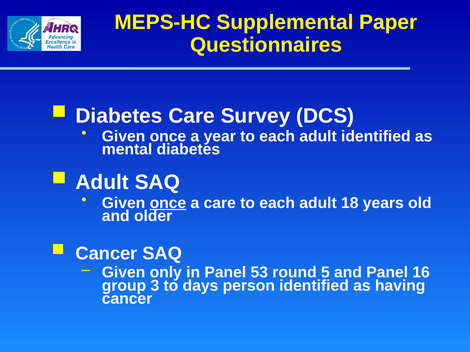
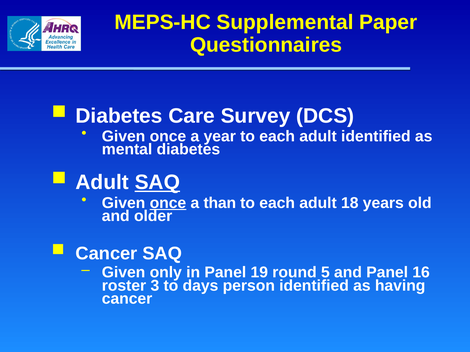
SAQ underline: none -> present (157, 183)
a care: care -> than (220, 203)
53: 53 -> 19 (259, 273)
group: group -> roster (124, 286)
